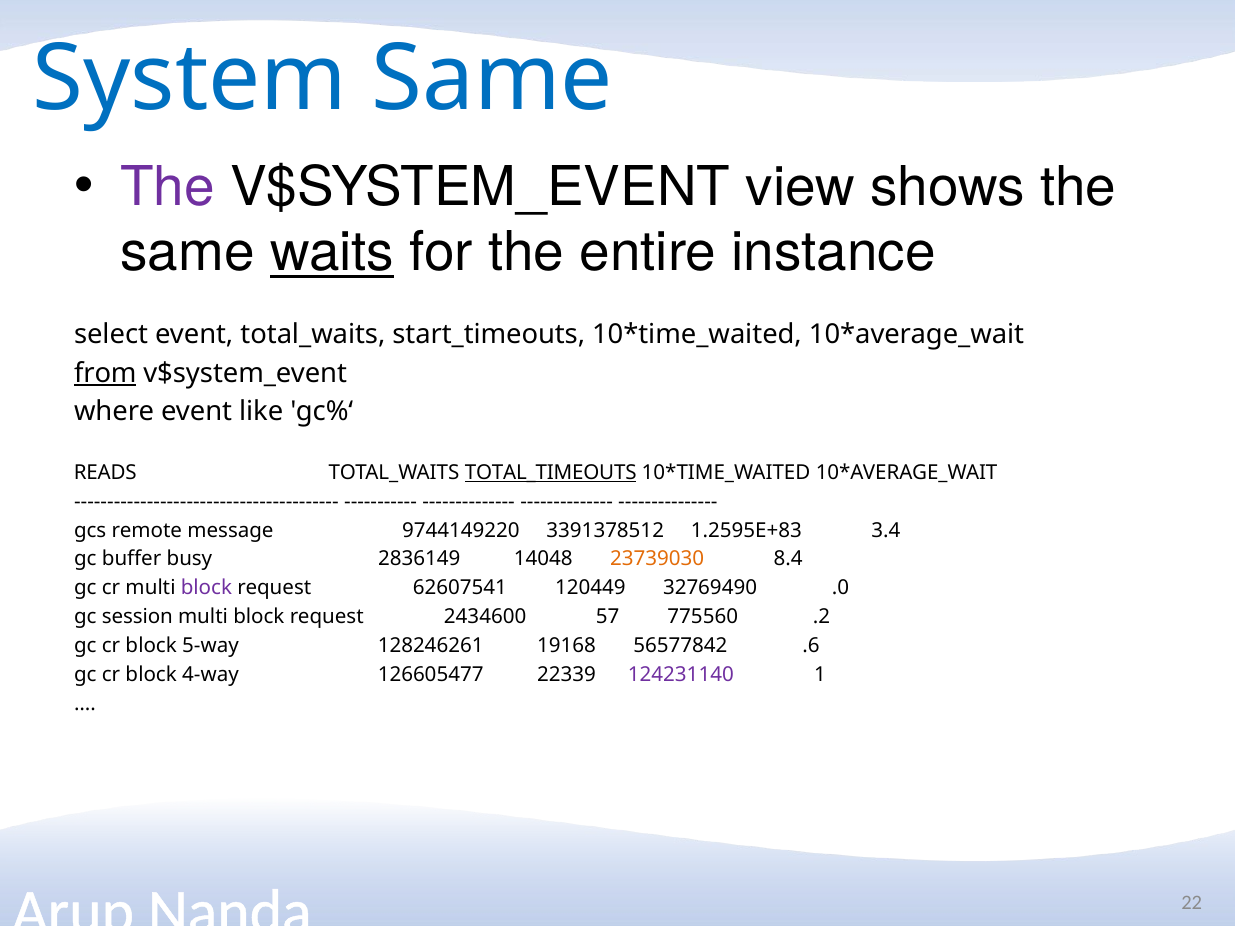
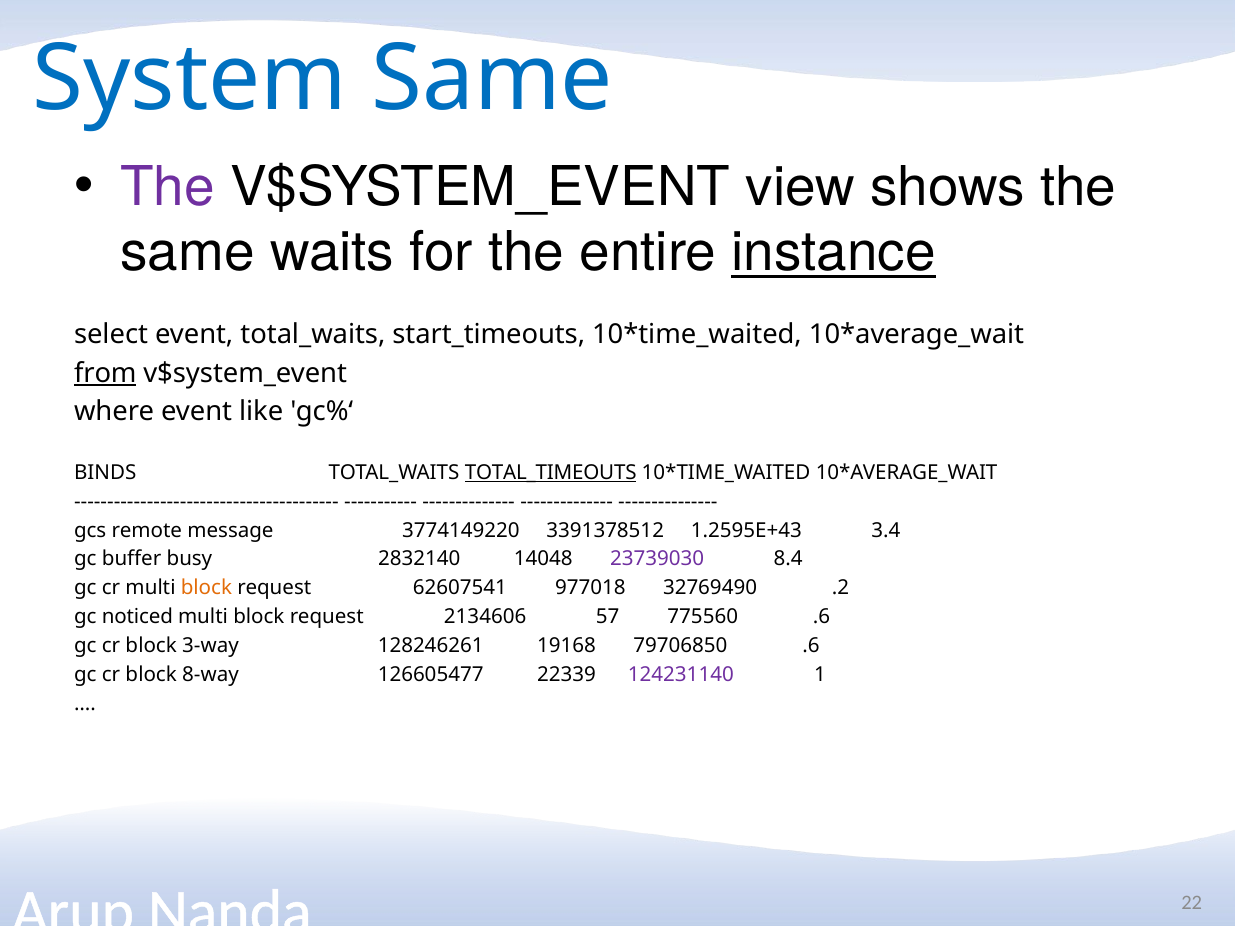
waits underline: present -> none (332, 253)
instance underline: none -> present (834, 253)
READS: READS -> BINDS (105, 473)
9744149220: 9744149220 -> 3774149220 (461, 530)
1.2595E+83: 1.2595E+83 -> 1.2595E+43 (746, 530)
2836149: 2836149 -> 2832140 (419, 559)
23739030 colour: orange -> purple (657, 559)
block colour: purple -> orange (206, 588)
120449: 120449 -> 977018 (590, 588)
.0: .0 -> .2 (841, 588)
session: session -> noticed (137, 617)
2434600: 2434600 -> 2134606 (485, 617)
775560 .2: .2 -> .6 (822, 617)
5-way: 5-way -> 3-way (211, 646)
56577842: 56577842 -> 79706850 (680, 646)
4-way: 4-way -> 8-way (211, 675)
